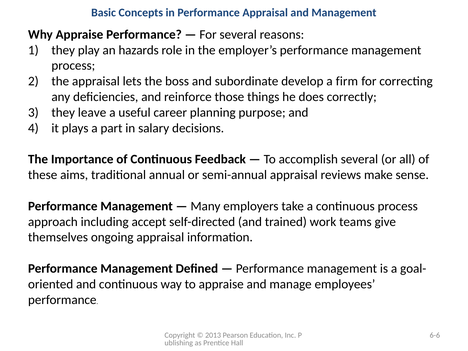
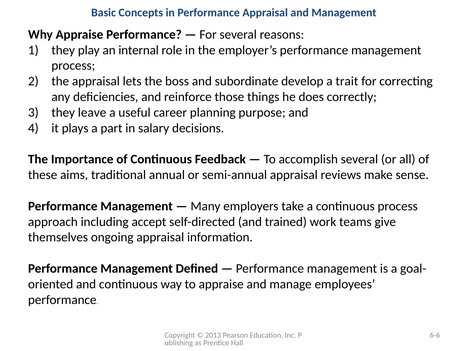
hazards: hazards -> internal (139, 50)
firm: firm -> trait (347, 81)
